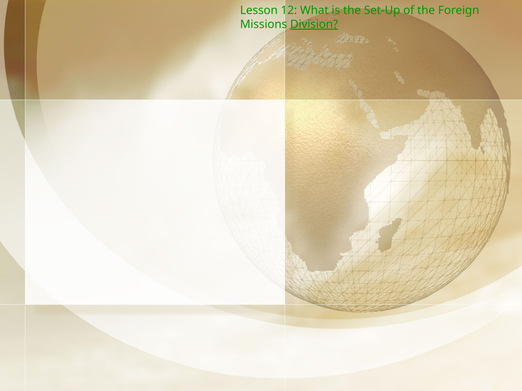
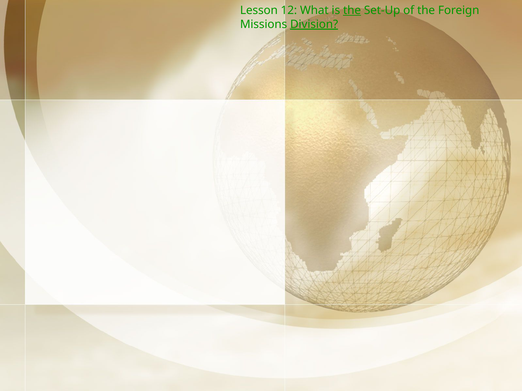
the underline: none -> present (352, 10)
